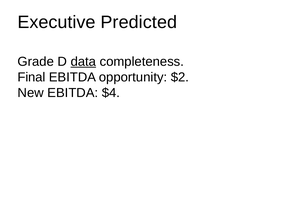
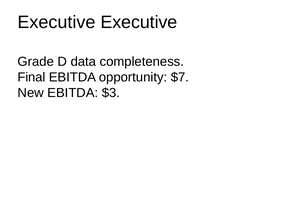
Executive Predicted: Predicted -> Executive (139, 22)
data underline: present -> none (83, 62)
$2: $2 -> $7 (180, 77)
$4: $4 -> $3 (111, 93)
